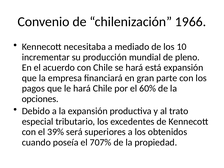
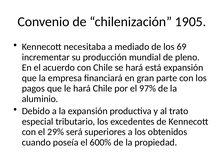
1966: 1966 -> 1905 (191, 22)
10: 10 -> 69 (182, 47)
60%: 60% -> 97% (148, 88)
opciones: opciones -> aluminio (40, 99)
39%: 39% -> 29% (56, 132)
707%: 707% -> 600% (101, 142)
